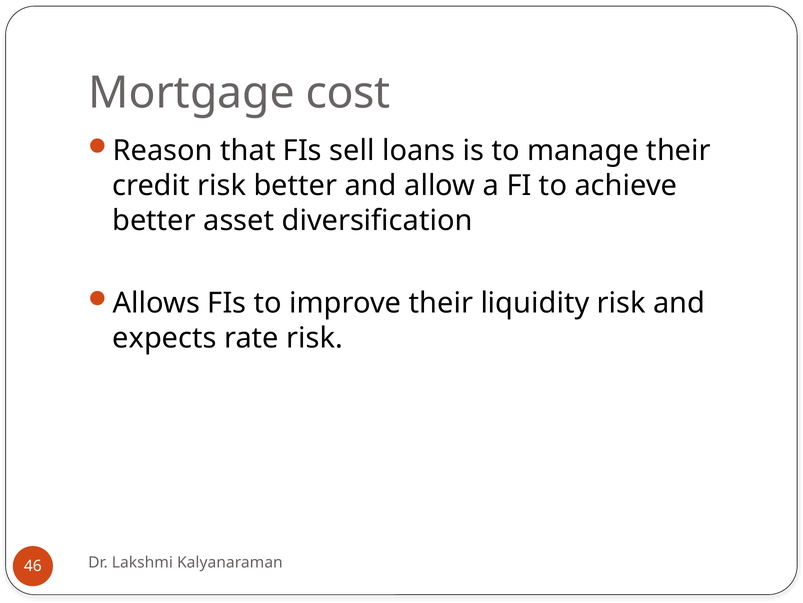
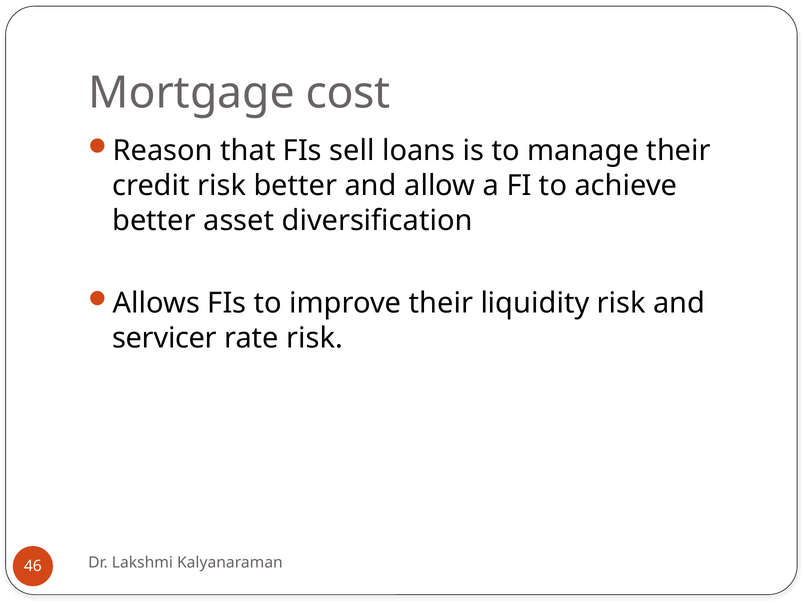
expects: expects -> servicer (165, 338)
